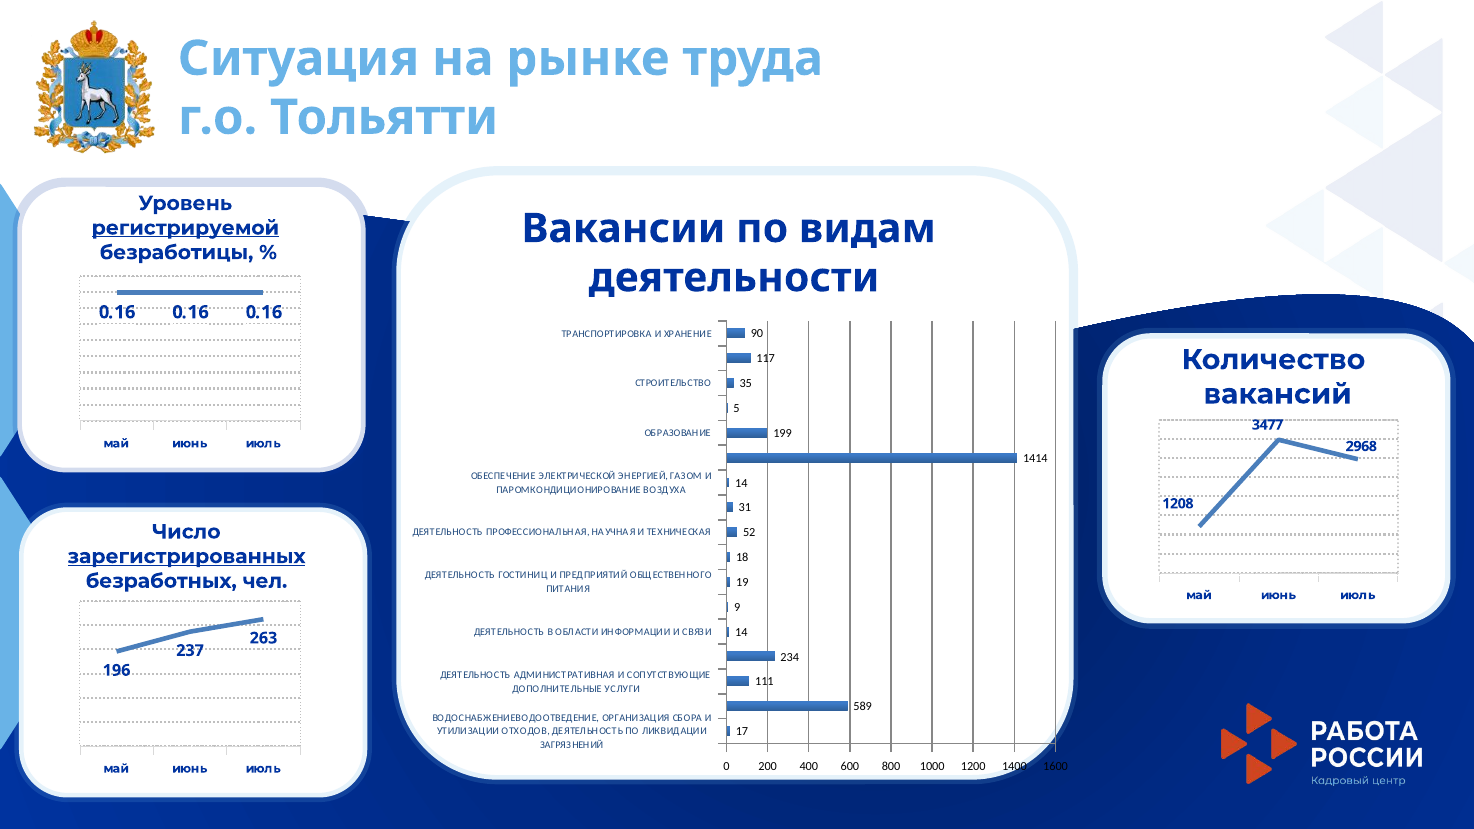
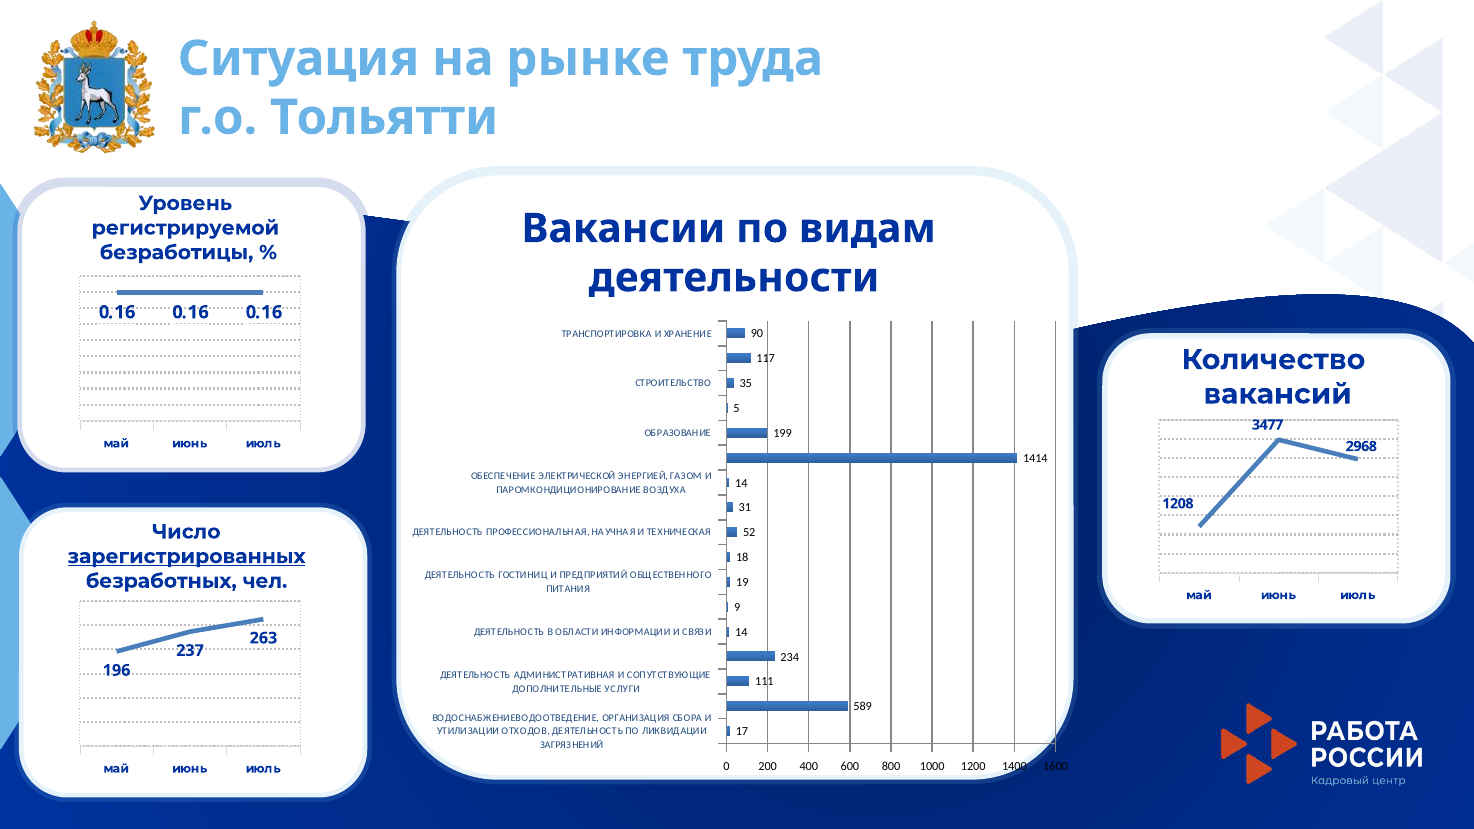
регистрируемой underline: present -> none (185, 228)
